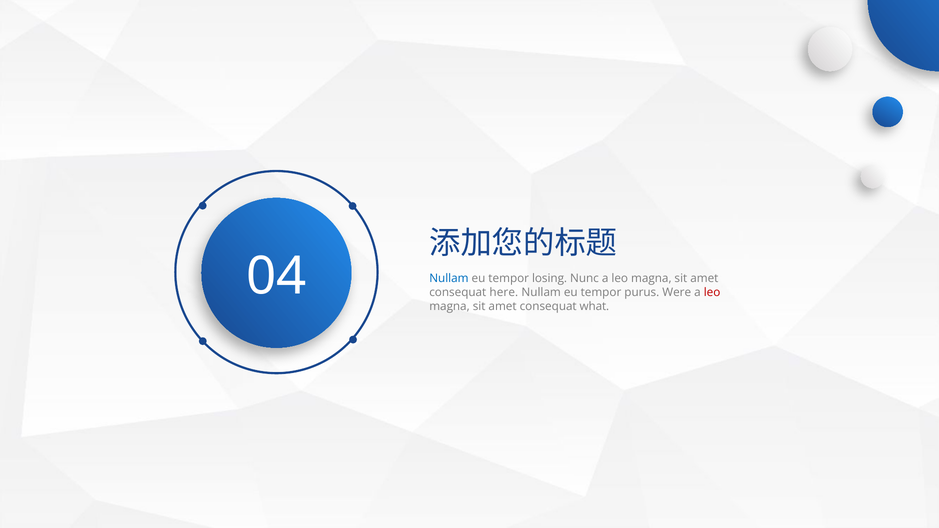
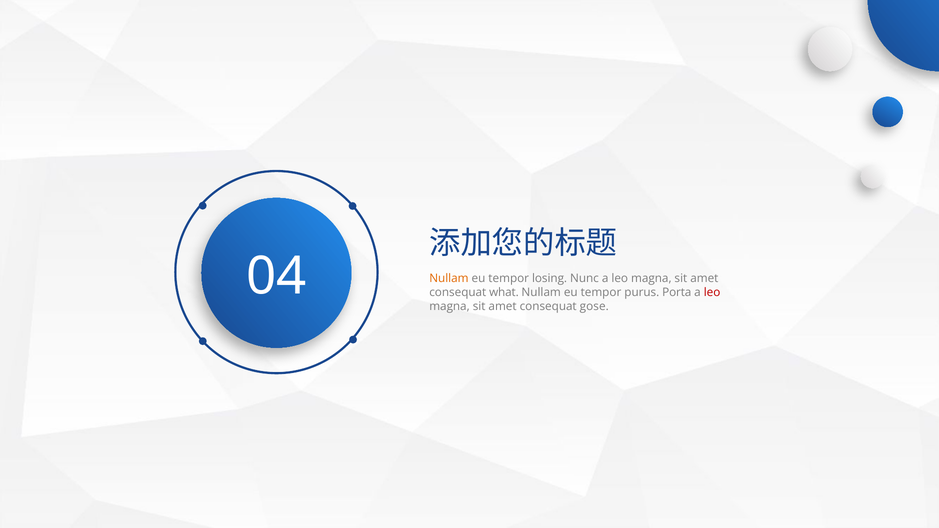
Nullam colour: blue -> orange (449, 278)
here: here -> what (504, 292)
Were: Were -> Porta (677, 292)
what: what -> gose (594, 306)
